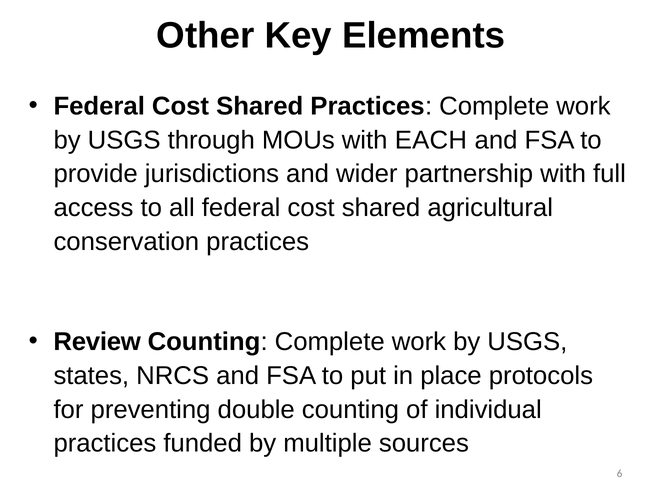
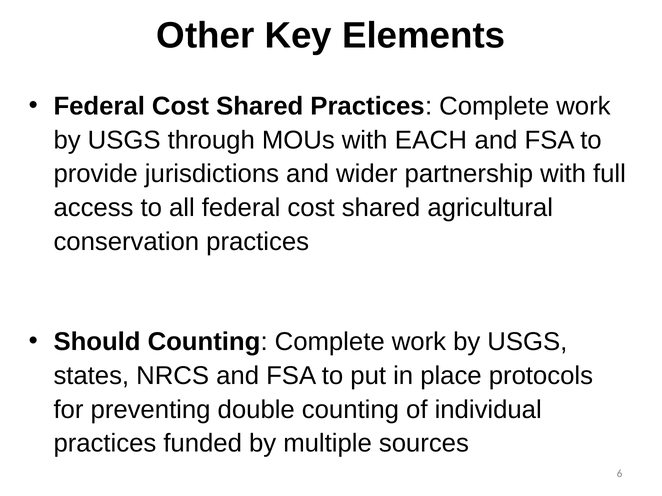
Review: Review -> Should (97, 342)
